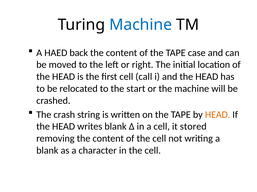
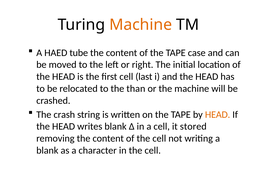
Machine colour: blue -> orange (141, 25)
back: back -> tube (79, 53)
call: call -> last (144, 77)
start: start -> than (136, 89)
